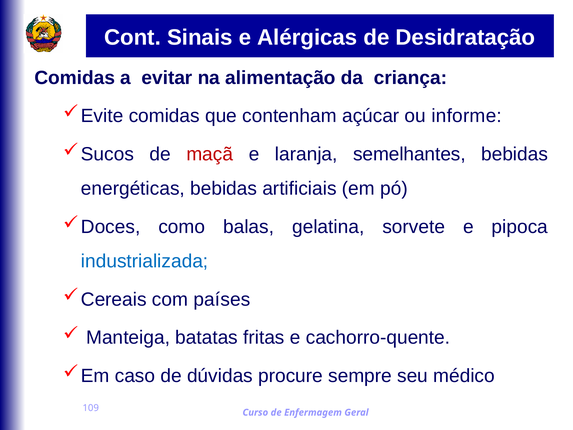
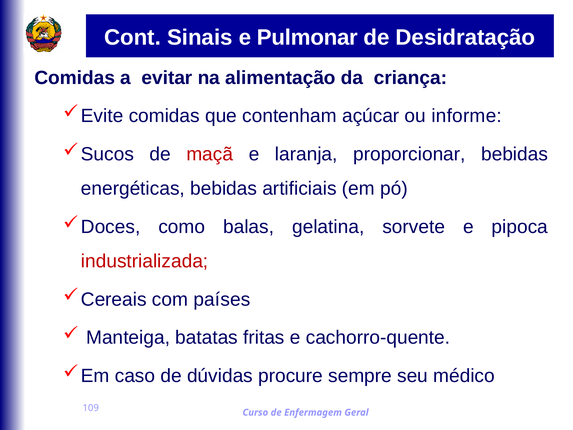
Alérgicas: Alérgicas -> Pulmonar (307, 37)
semelhantes: semelhantes -> proporcionar (409, 154)
industrializada colour: blue -> red (145, 261)
